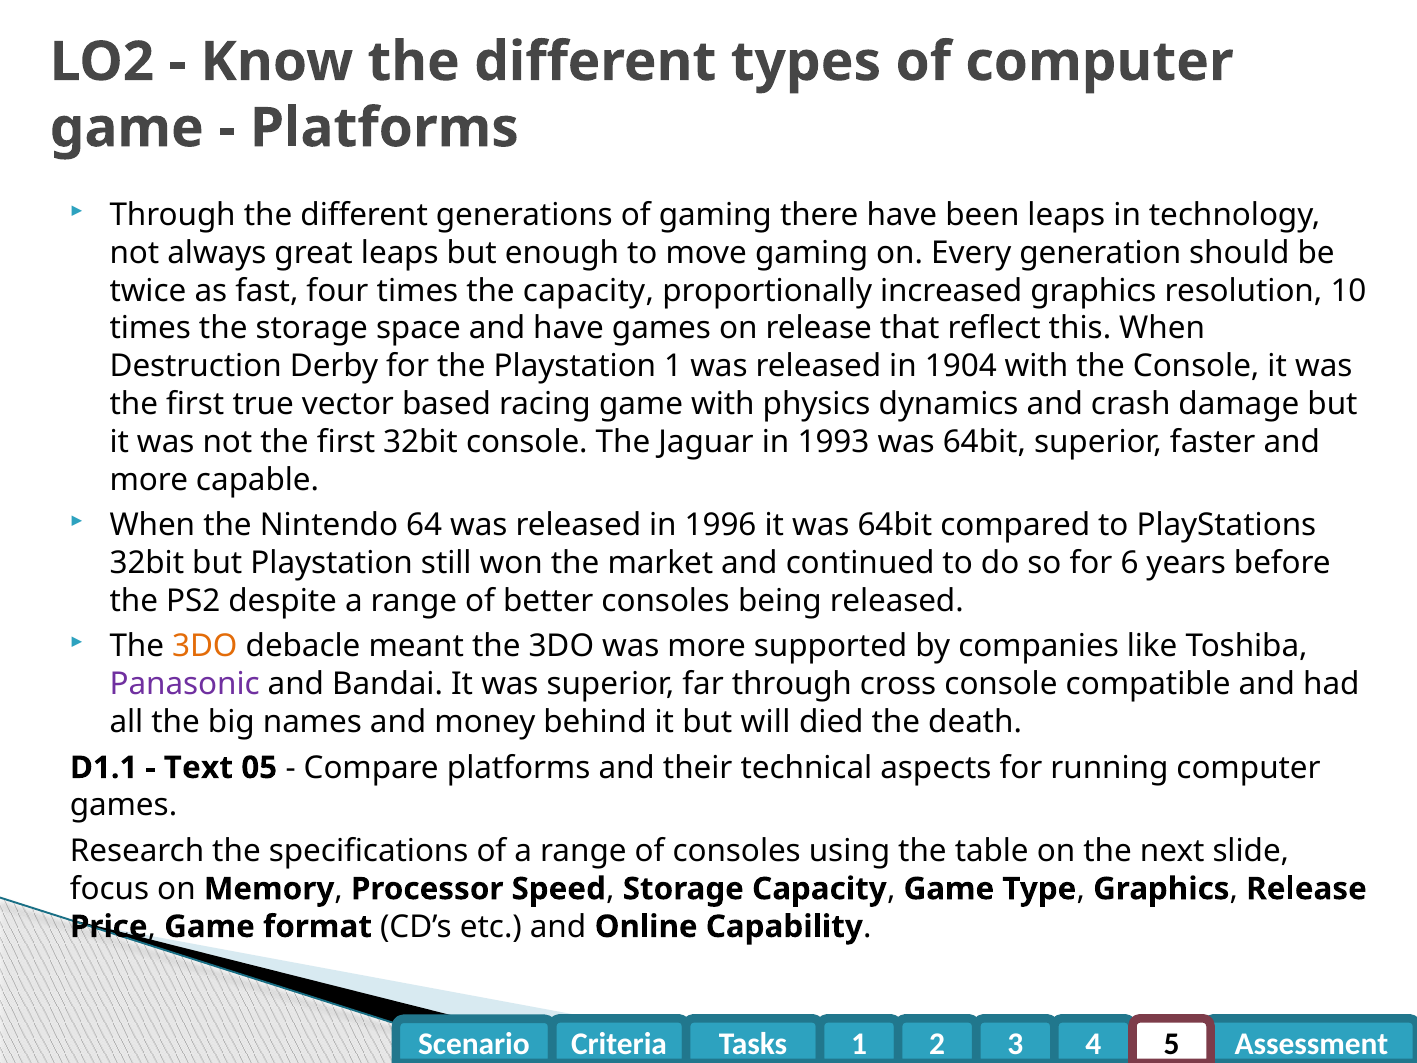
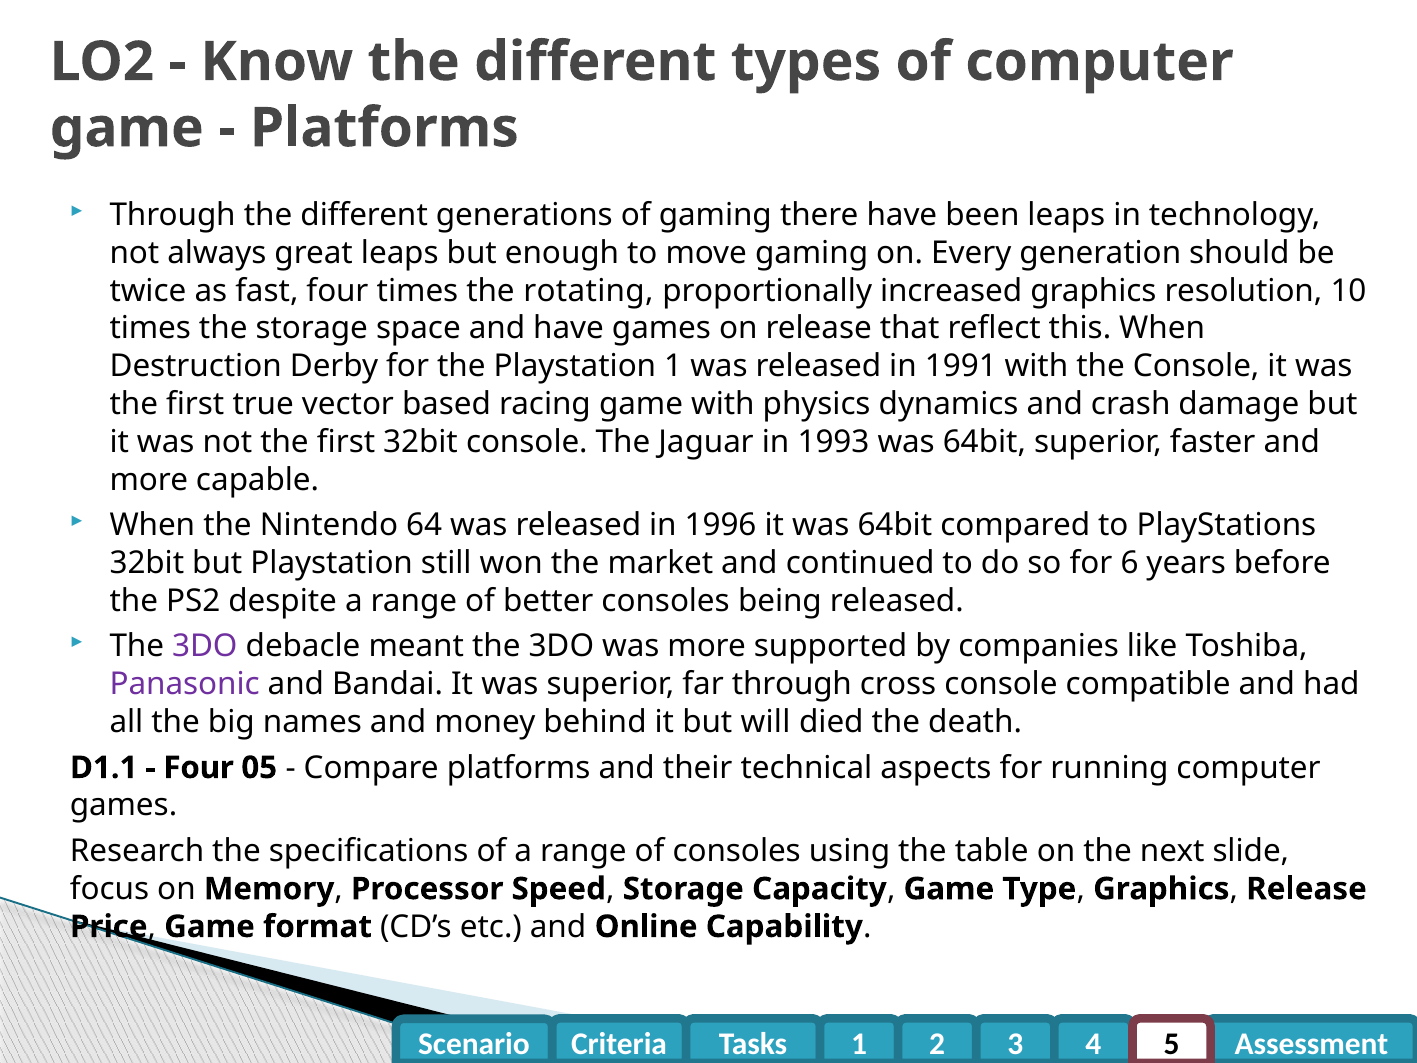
the capacity: capacity -> rotating (588, 291)
1904: 1904 -> 1991 (961, 366)
3DO colour: orange -> purple (205, 646)
Text: Text -> Four (199, 768)
